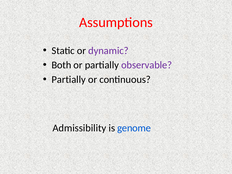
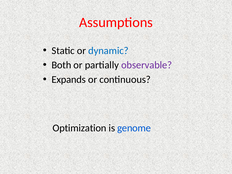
dynamic colour: purple -> blue (108, 51)
Partially: Partially -> Expands (69, 79)
Admissibility: Admissibility -> Optimization (79, 128)
